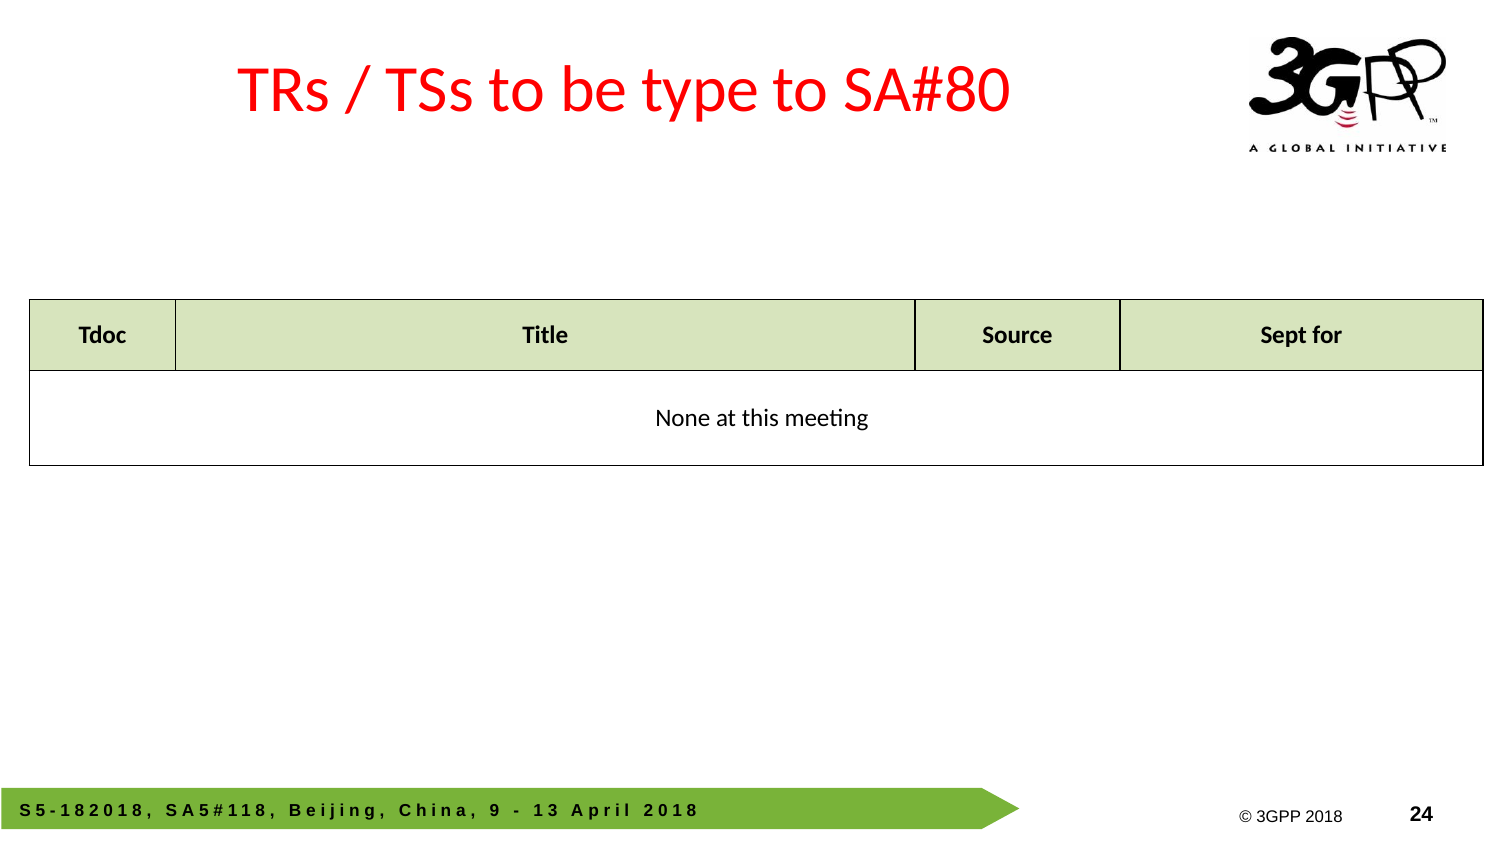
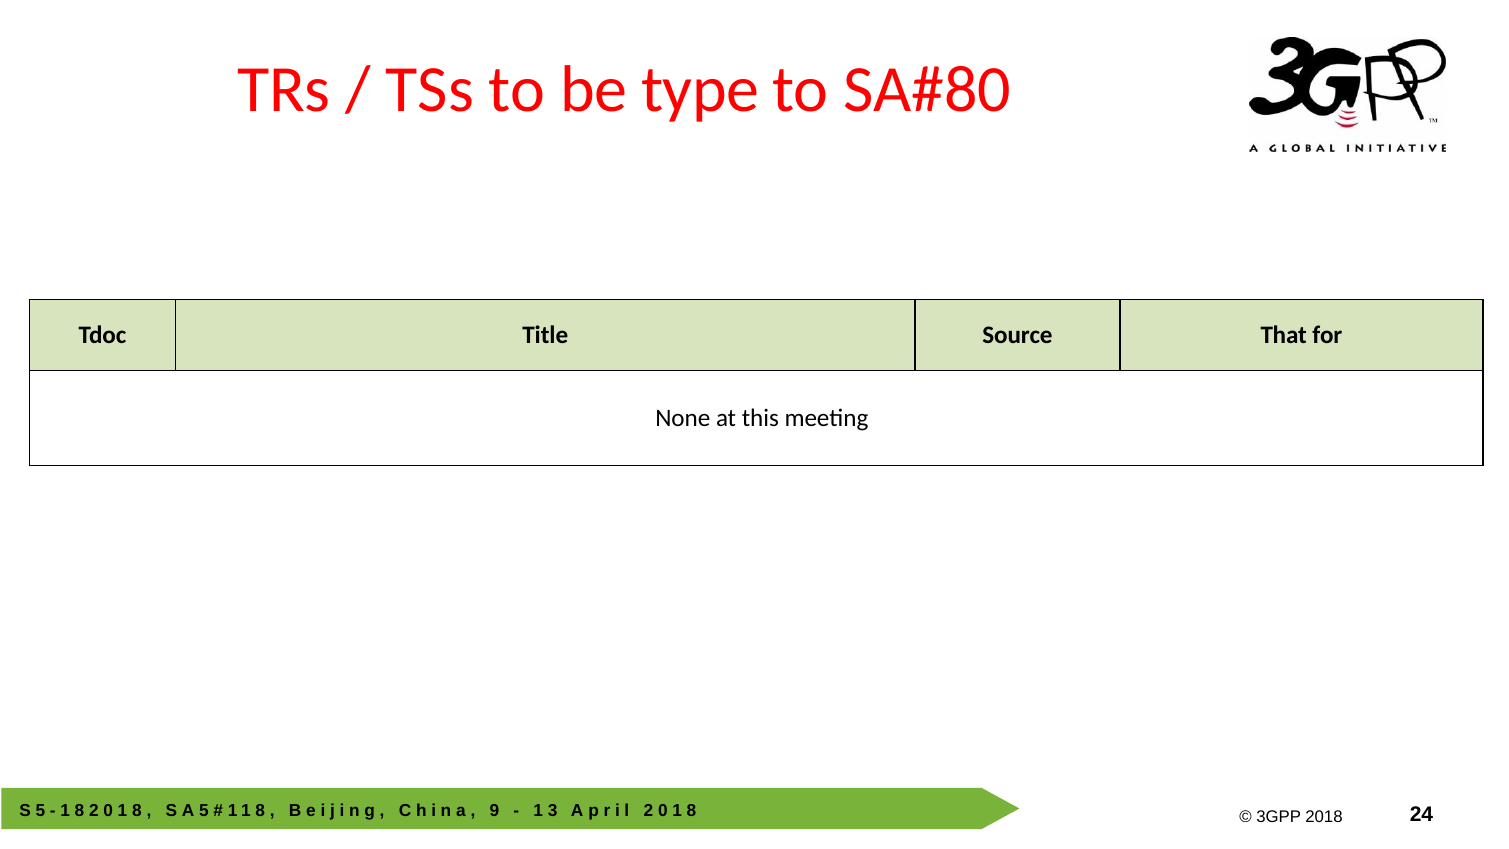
Sept: Sept -> That (1284, 335)
